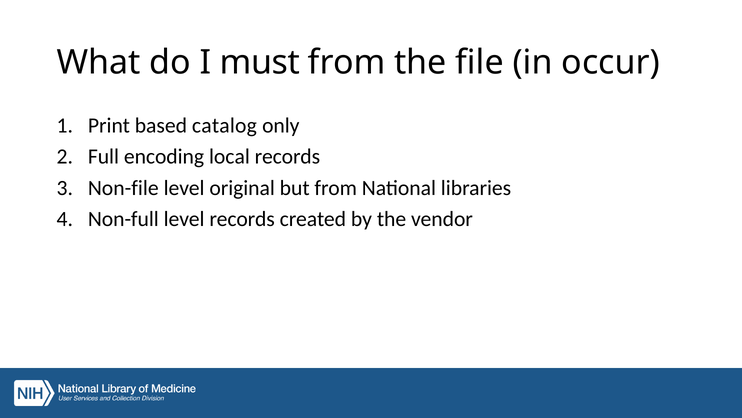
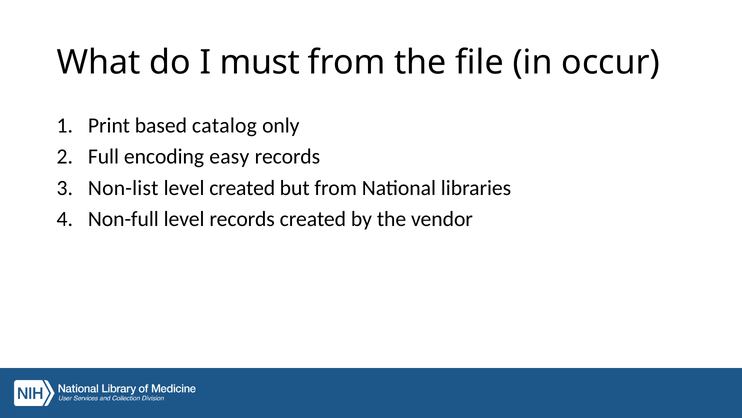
local: local -> easy (229, 157)
Non-file: Non-file -> Non-list (123, 188)
level original: original -> created (242, 188)
